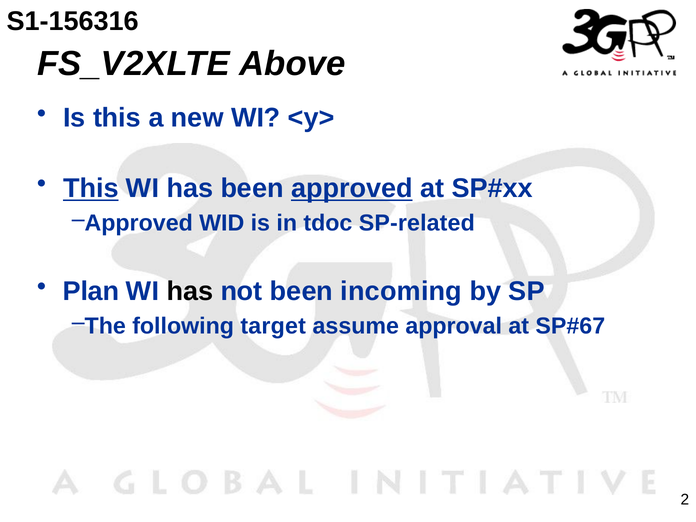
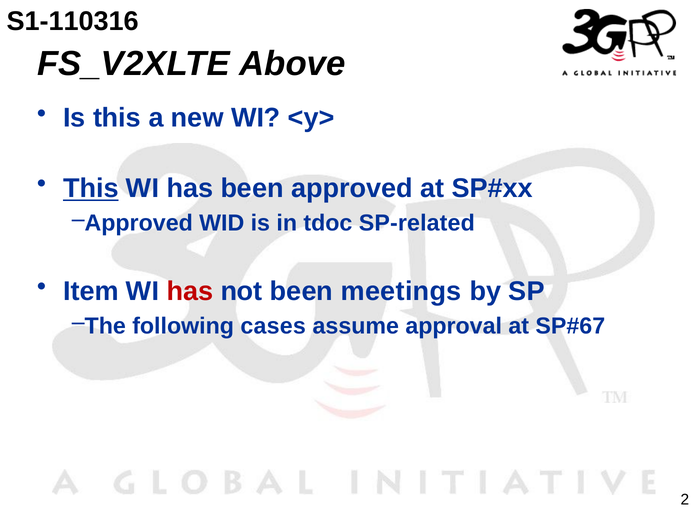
S1-156316: S1-156316 -> S1-110316 (73, 22)
approved underline: present -> none (352, 188)
Plan: Plan -> Item (91, 291)
has colour: black -> red (190, 291)
incoming: incoming -> meetings (401, 291)
target: target -> cases (273, 326)
